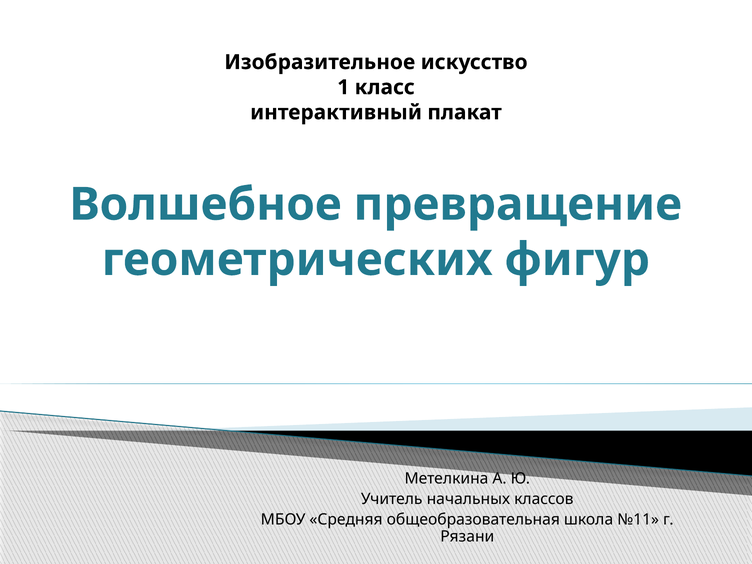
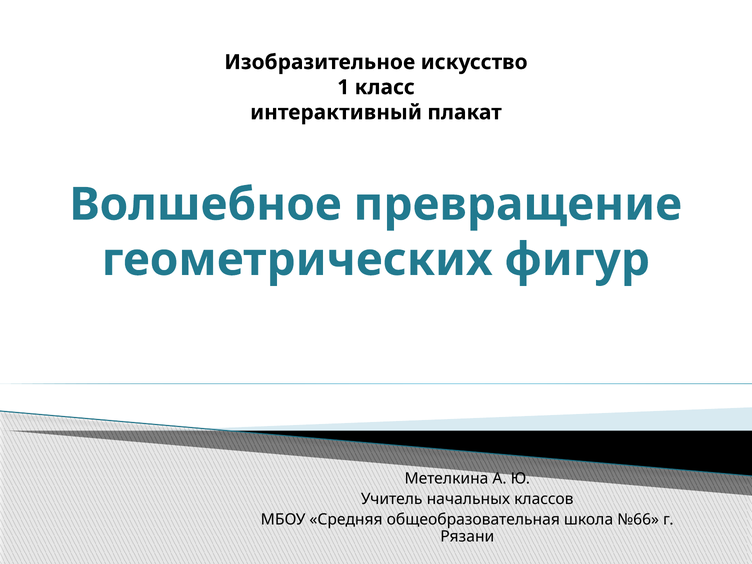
№11: №11 -> №66 (638, 520)
